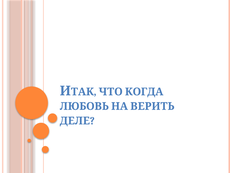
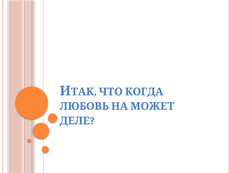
ВЕРИТЬ: ВЕРИТЬ -> МОЖЕТ (152, 106)
